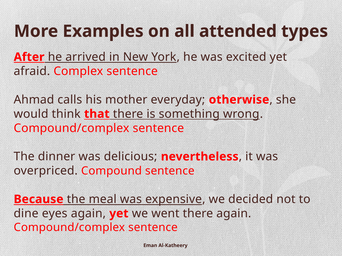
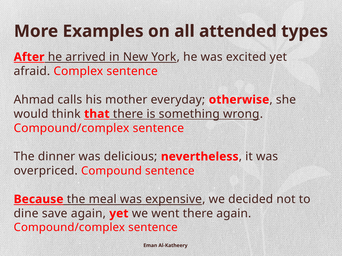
eyes: eyes -> save (55, 214)
